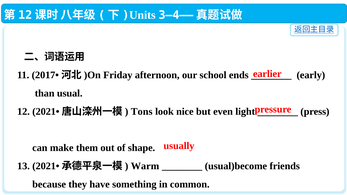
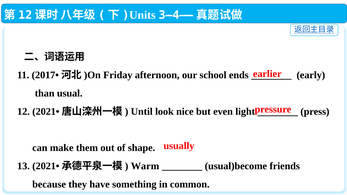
Tons: Tons -> Until (142, 112)
